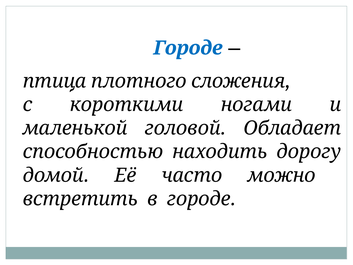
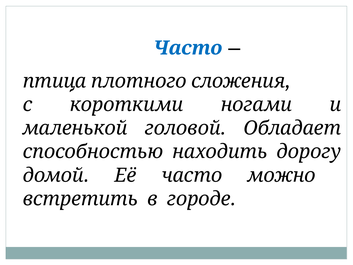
Городе: Городе -> Часто (188, 48)
